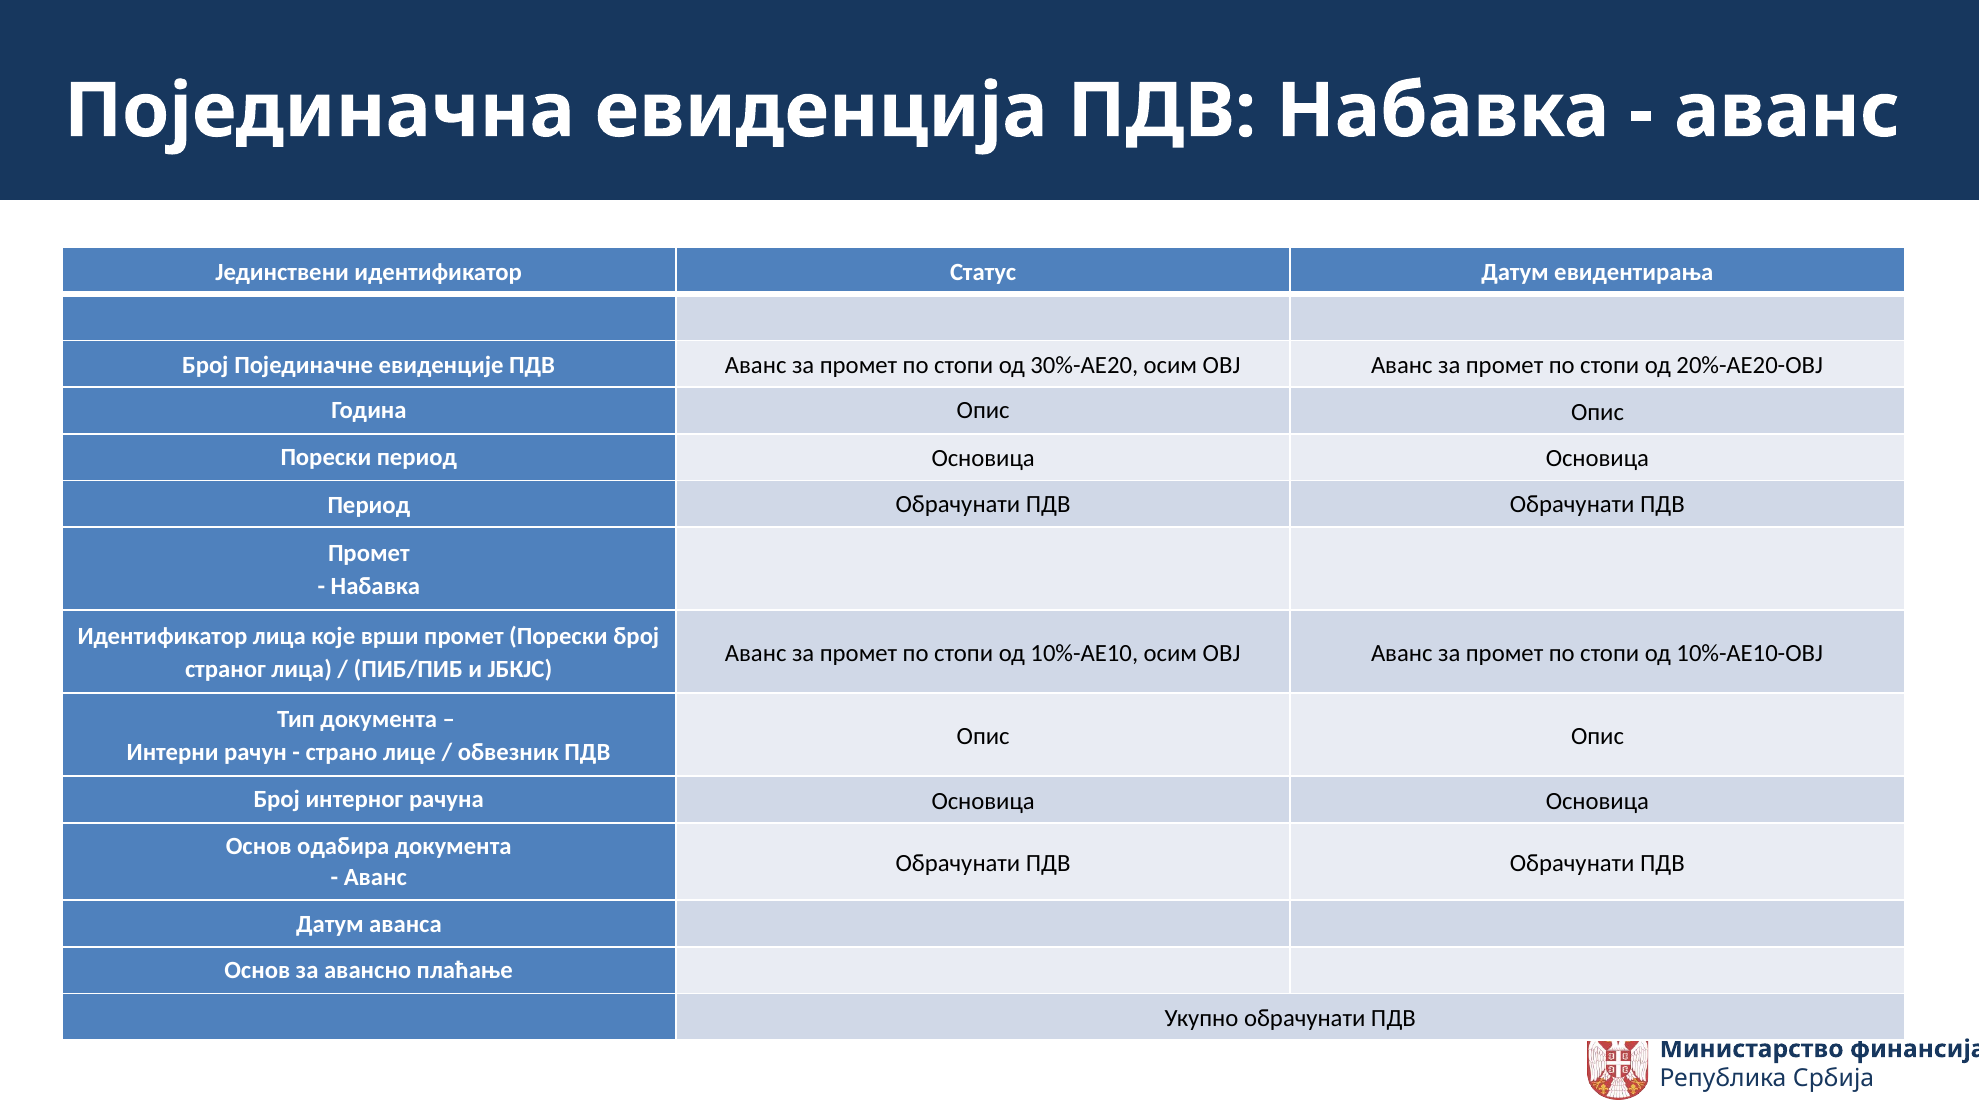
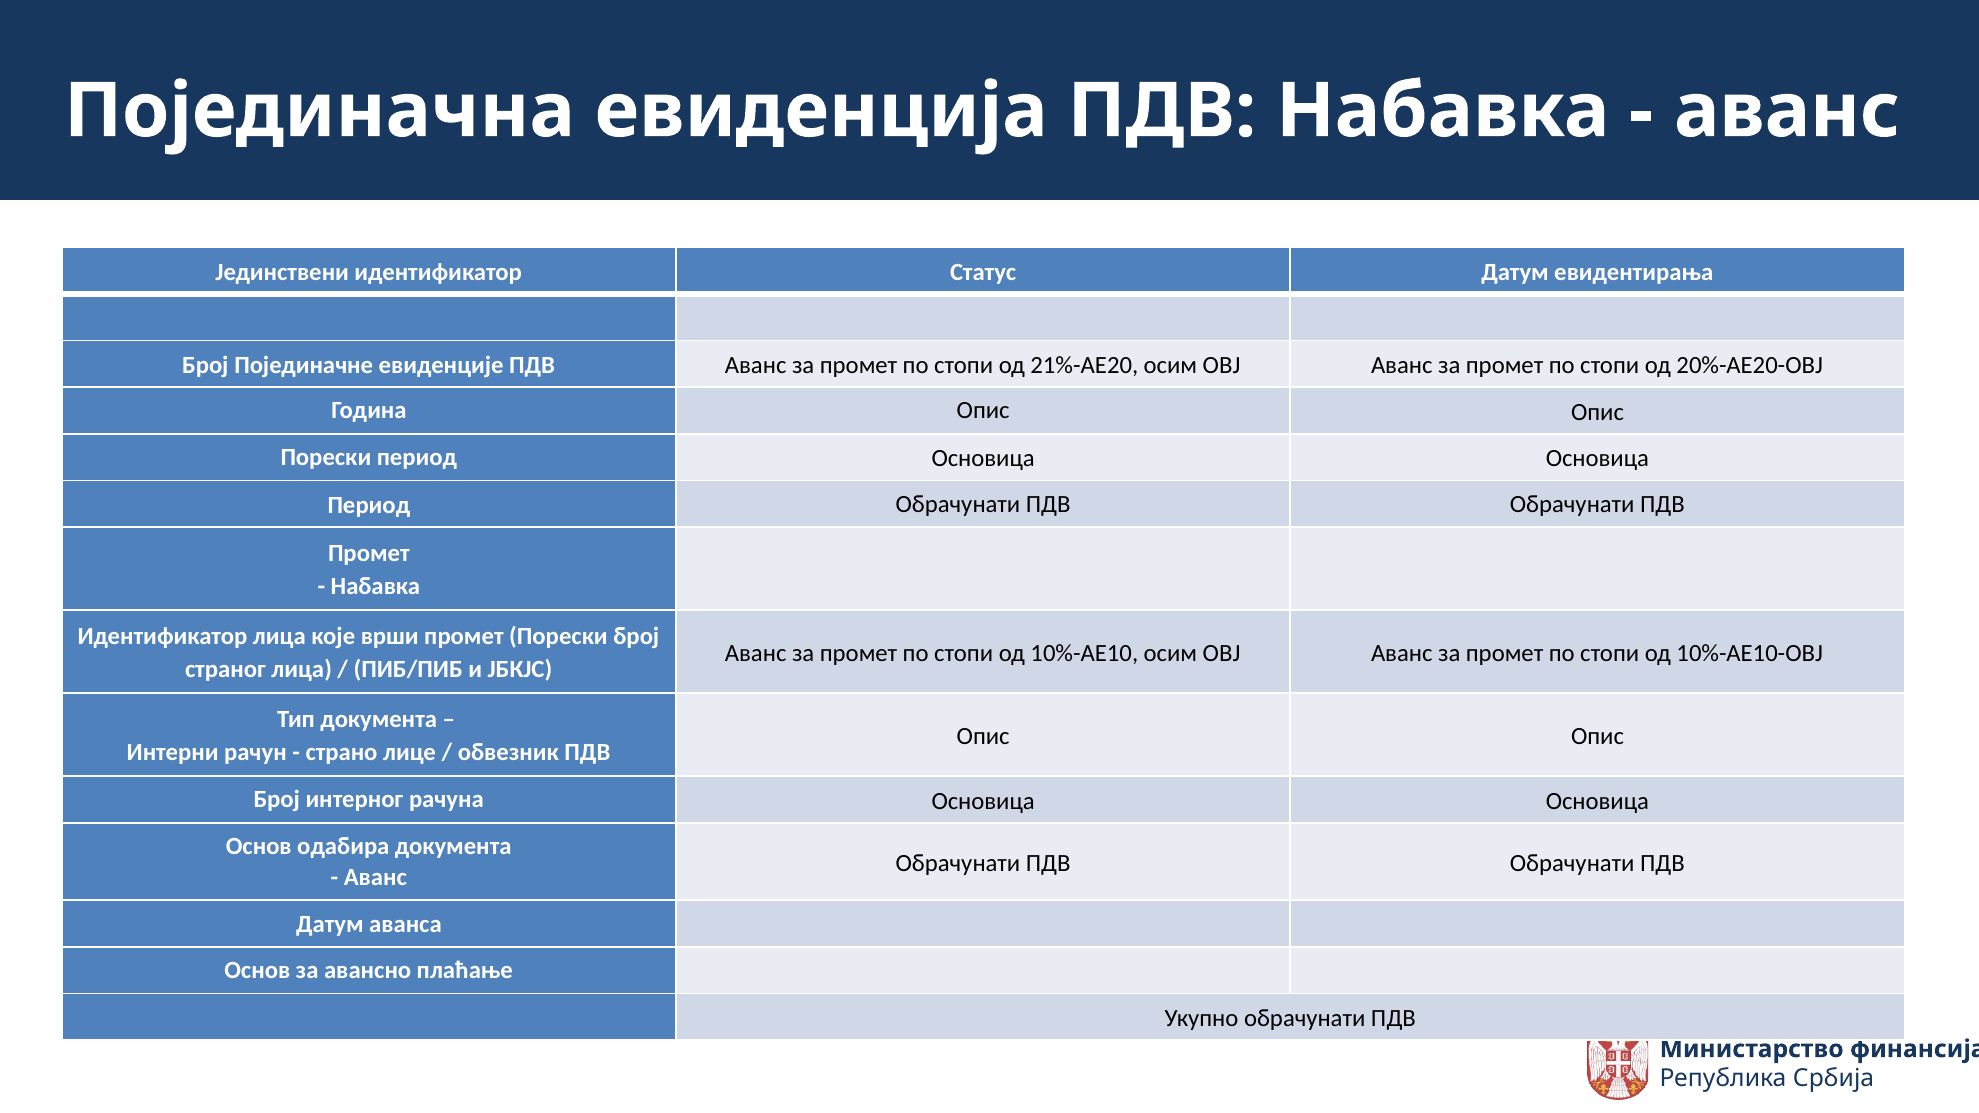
30%-AE20: 30%-AE20 -> 21%-AE20 (1084, 365)
